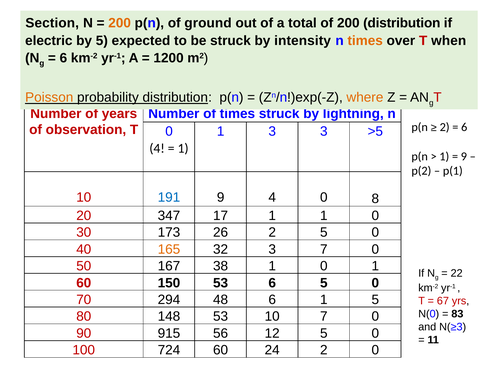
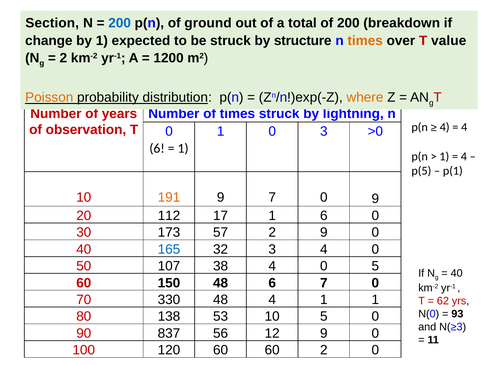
200 colour: orange -> blue (120, 23)
200 distribution: distribution -> breakdown (402, 23)
electric: electric -> change (49, 41)
by 5: 5 -> 1 (102, 41)
intensity: intensity -> structure (303, 41)
when: when -> value (449, 41)
6: 6 -> 2 (63, 58)
2: 2 -> 4 (445, 127)
6: 6 -> 4 (464, 127)
1 3: 3 -> 0 (272, 132)
>5: >5 -> >0 (375, 132)
4: 4 -> 6 (157, 148)
9: 9 -> 4 (464, 156)
p(2: p(2 -> p(5 (421, 171)
191 colour: blue -> orange (169, 197)
9 4: 4 -> 7 (272, 197)
0 8: 8 -> 9 (375, 199)
347: 347 -> 112 (169, 216)
17 1 1: 1 -> 6 (324, 216)
26: 26 -> 57 (221, 233)
2 5: 5 -> 9 (324, 233)
165 colour: orange -> blue (169, 249)
3 7: 7 -> 4 (324, 249)
167: 167 -> 107 (169, 266)
38 1: 1 -> 4 (272, 266)
0 1: 1 -> 5 (375, 266)
22: 22 -> 40 (457, 274)
150 53: 53 -> 48 (221, 283)
6 5: 5 -> 7 (324, 283)
294: 294 -> 330 (169, 300)
48 6: 6 -> 4 (272, 300)
5: 5 -> 1 (375, 300)
67: 67 -> 62 (443, 301)
83: 83 -> 93 (457, 314)
148: 148 -> 138 (169, 317)
10 7: 7 -> 5 (324, 317)
915: 915 -> 837 (169, 334)
12 5: 5 -> 9 (324, 334)
724: 724 -> 120 (169, 350)
60 24: 24 -> 60 (272, 350)
